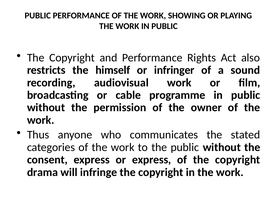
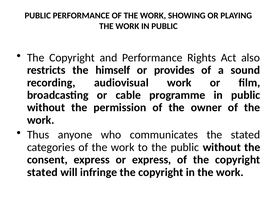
infringer: infringer -> provides (174, 70)
drama: drama -> stated (42, 172)
